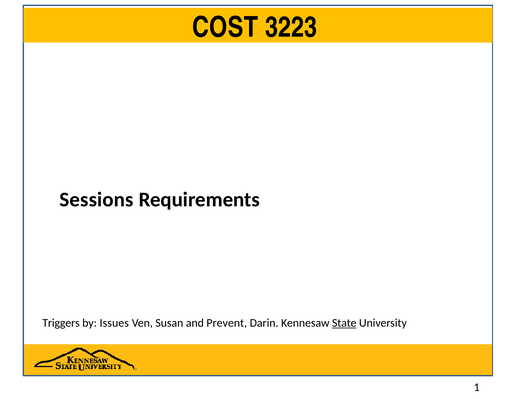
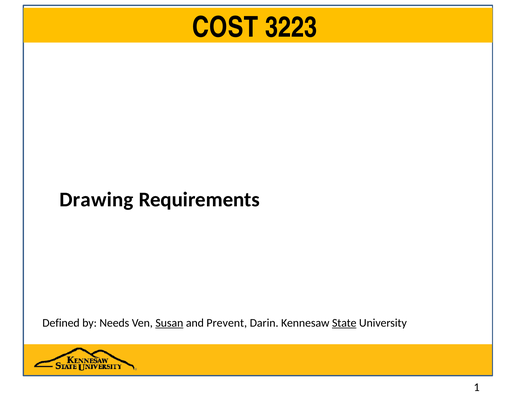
Sessions: Sessions -> Drawing (97, 200)
Triggers: Triggers -> Defined (61, 323)
Issues: Issues -> Needs (114, 323)
Susan underline: none -> present (169, 323)
